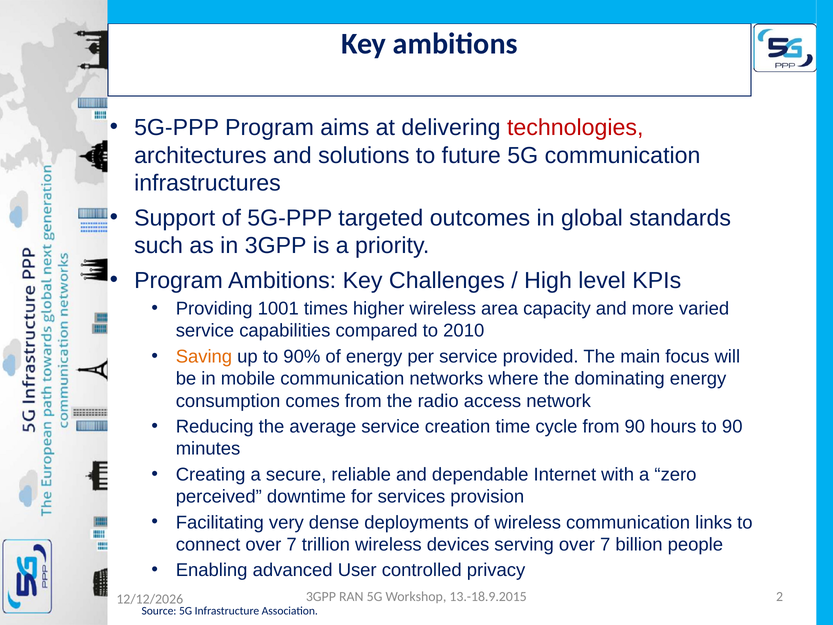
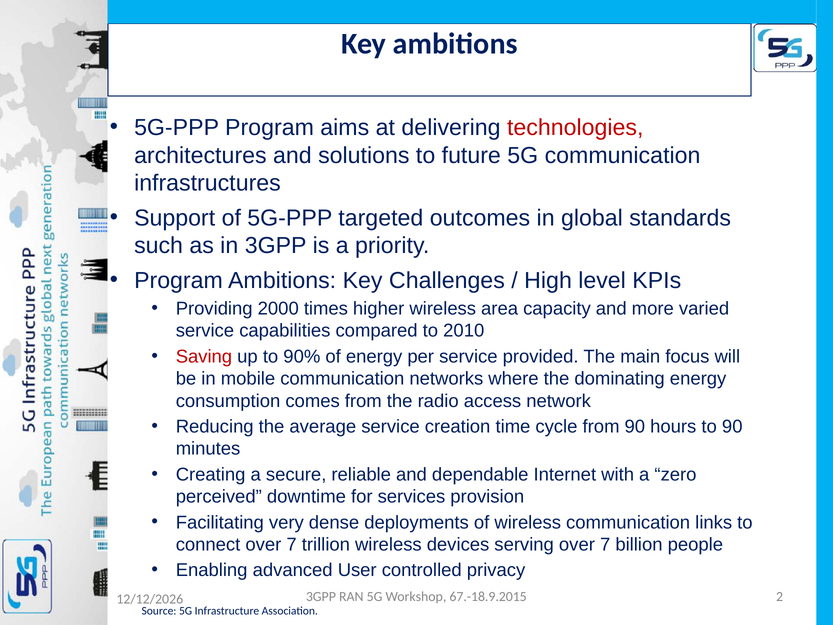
1001: 1001 -> 2000 (278, 309)
Saving colour: orange -> red (204, 356)
13.-18.9.2015: 13.-18.9.2015 -> 67.-18.9.2015 (488, 597)
